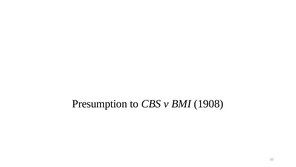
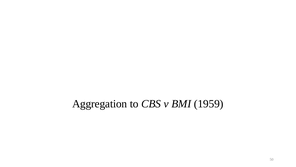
Presumption: Presumption -> Aggregation (100, 104)
1908: 1908 -> 1959 (209, 104)
